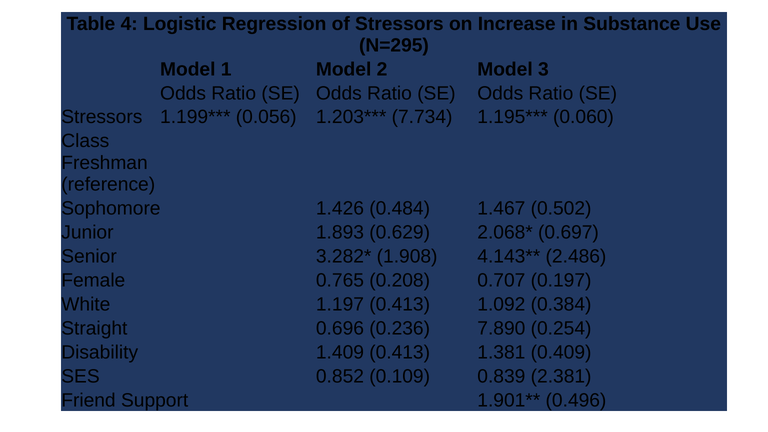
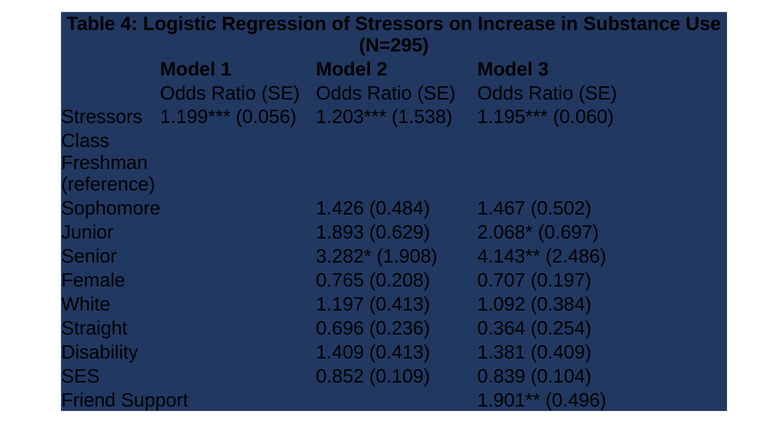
7.734: 7.734 -> 1.538 (422, 117)
7.890: 7.890 -> 0.364 (501, 328)
2.381: 2.381 -> 0.104 (561, 377)
